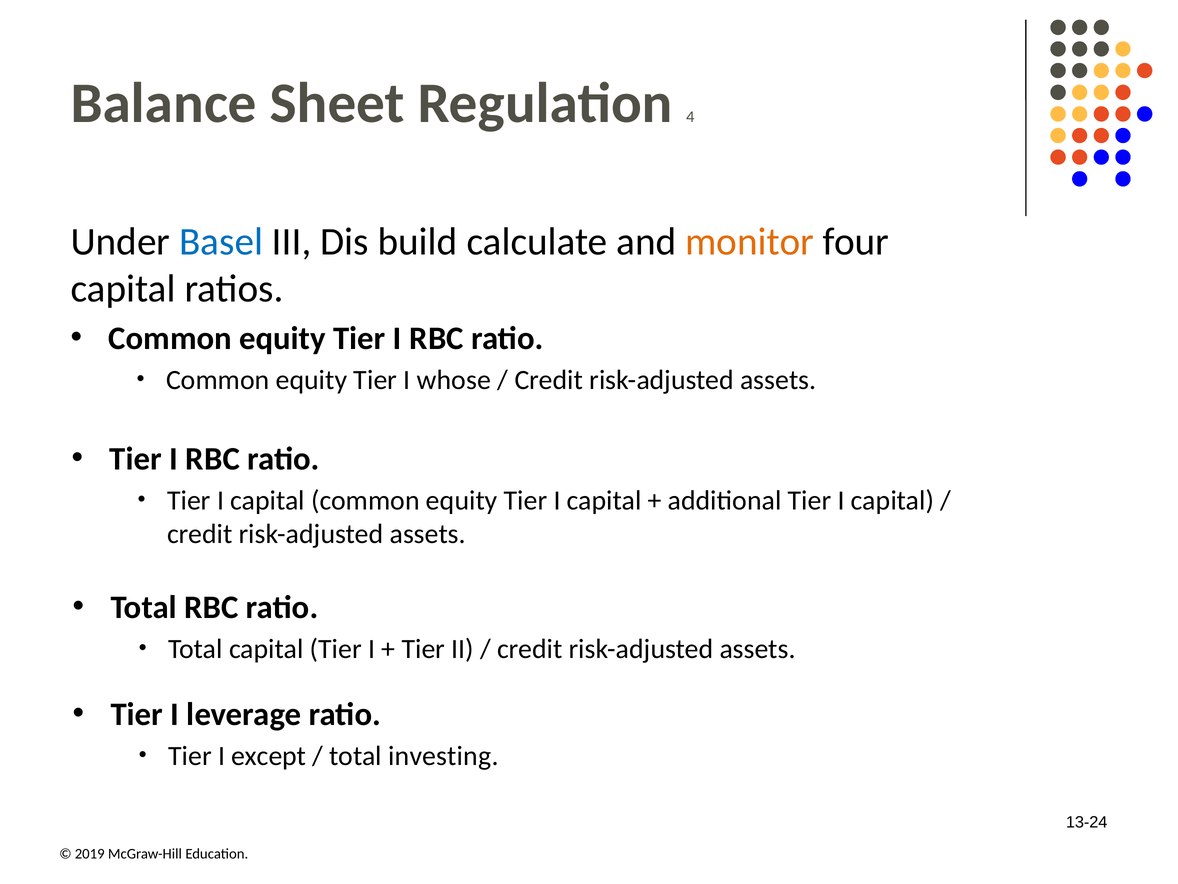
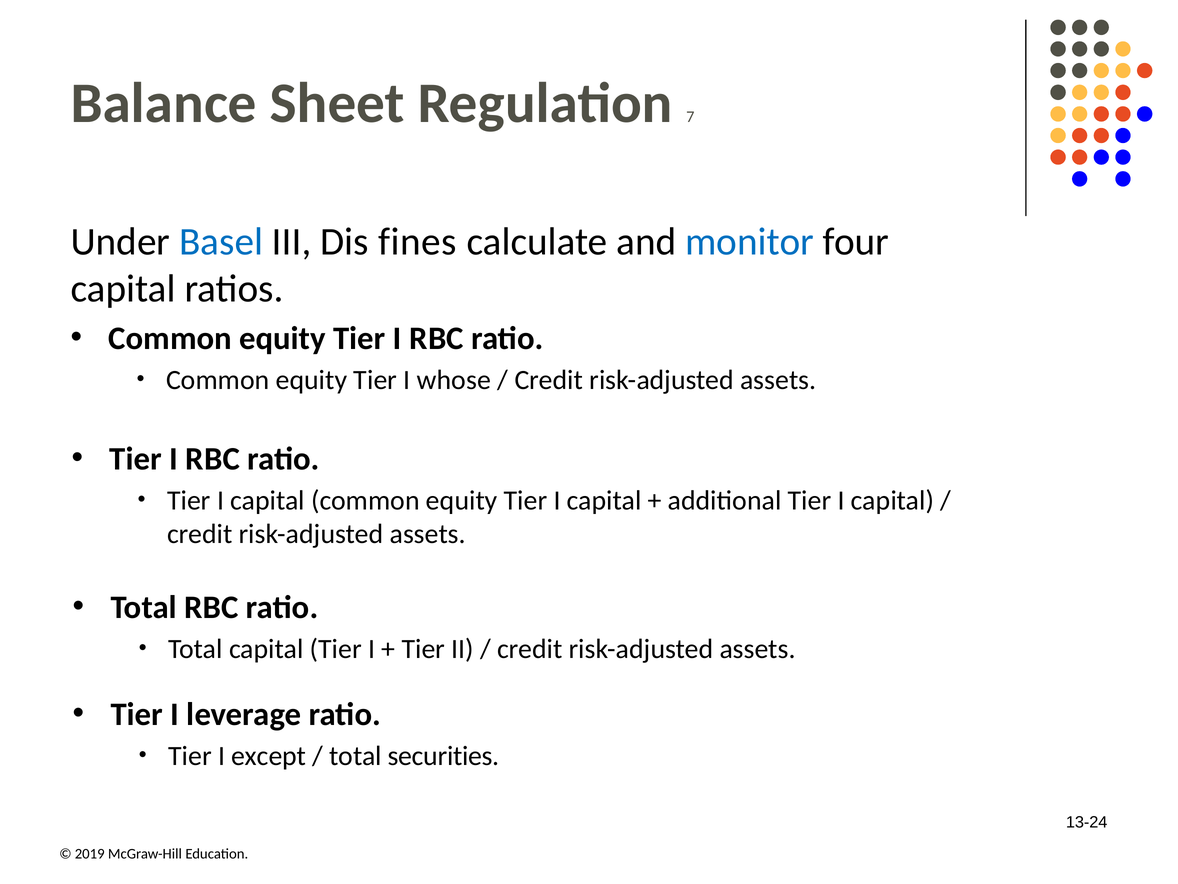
4: 4 -> 7 (690, 117)
build: build -> fines (417, 242)
monitor colour: orange -> blue (750, 242)
investing: investing -> securities (444, 756)
